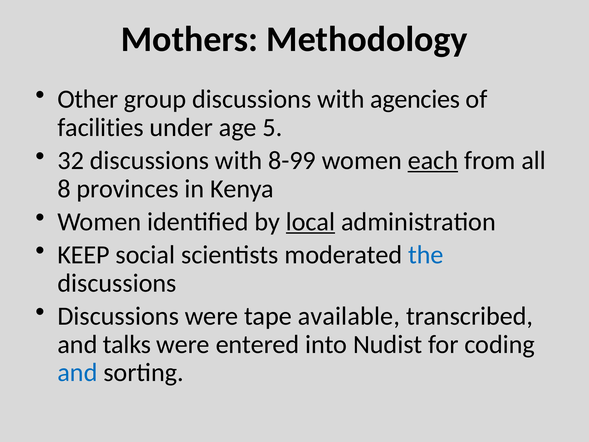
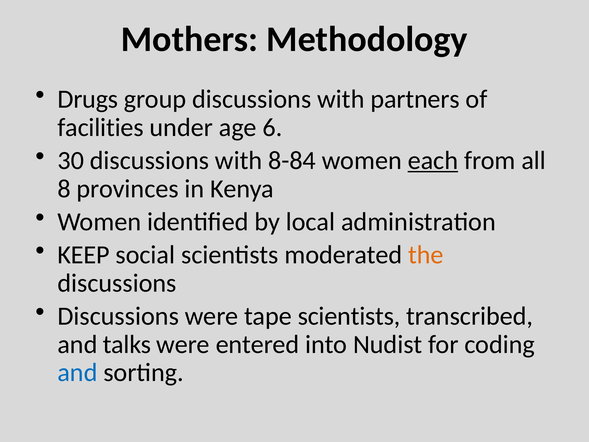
Other: Other -> Drugs (88, 99)
agencies: agencies -> partners (415, 99)
5: 5 -> 6 (272, 127)
32: 32 -> 30 (71, 160)
8-99: 8-99 -> 8-84 (292, 160)
local underline: present -> none (311, 222)
the colour: blue -> orange (426, 255)
tape available: available -> scientists (349, 316)
